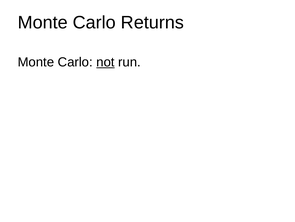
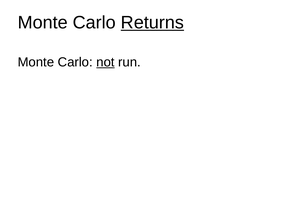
Returns underline: none -> present (152, 22)
